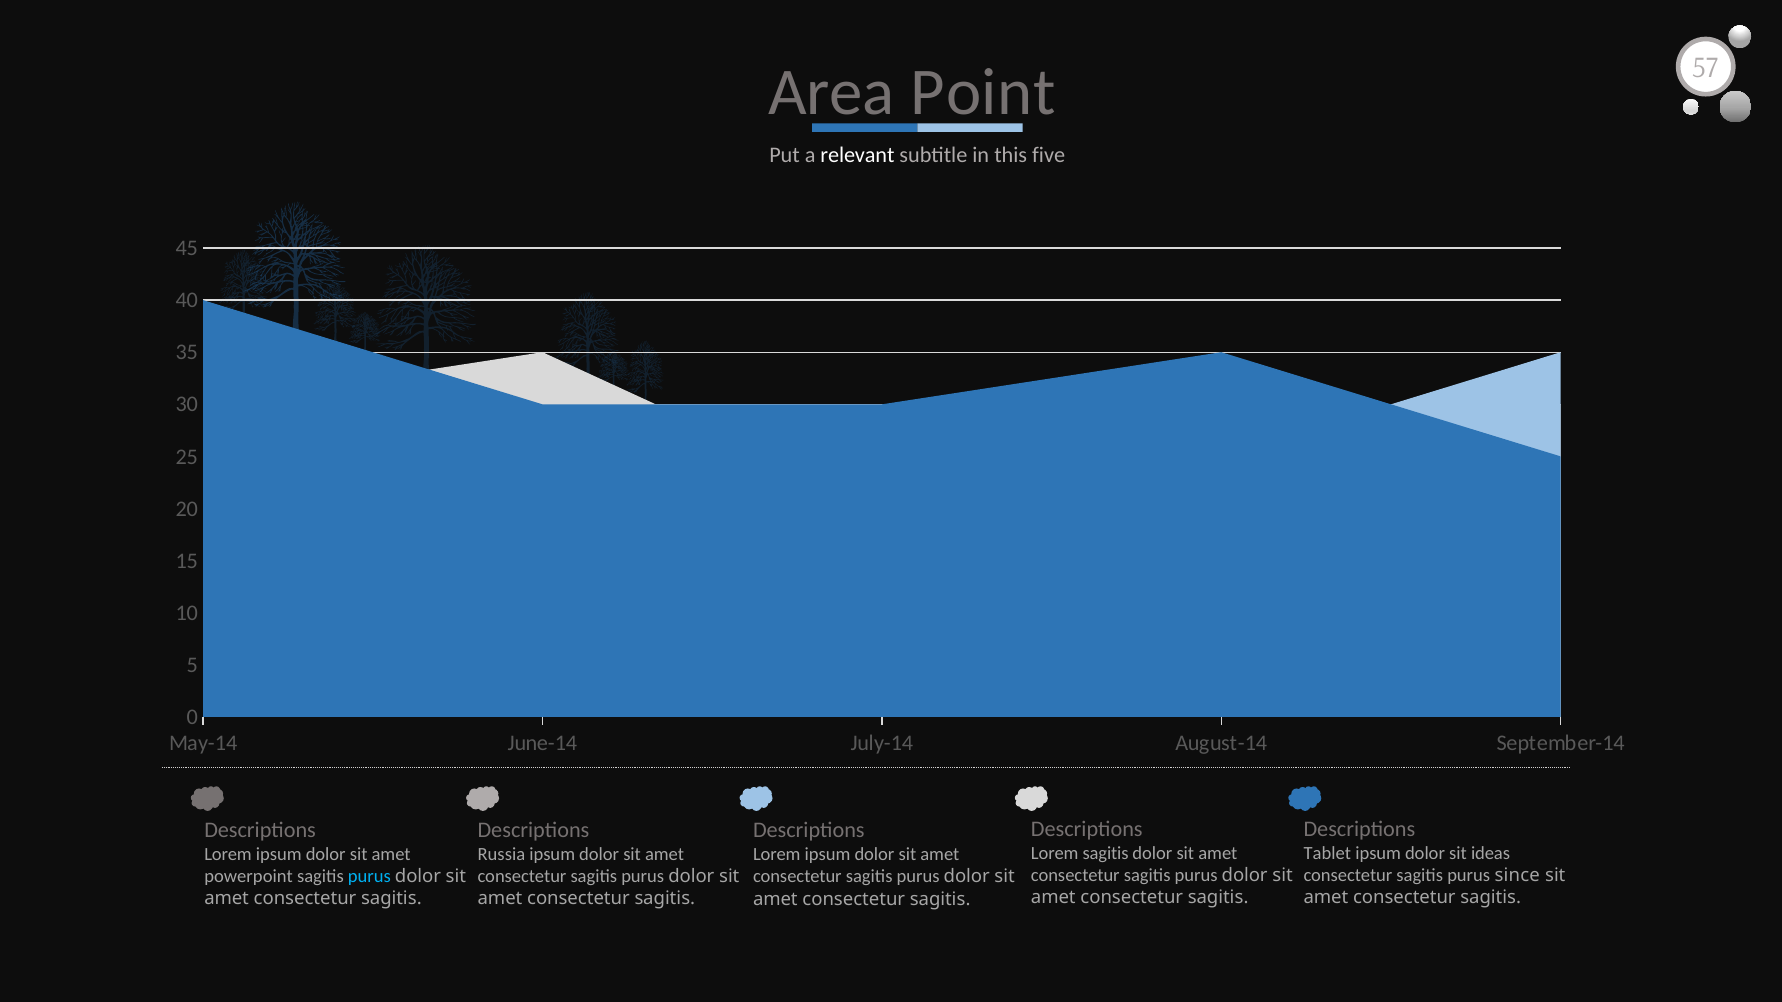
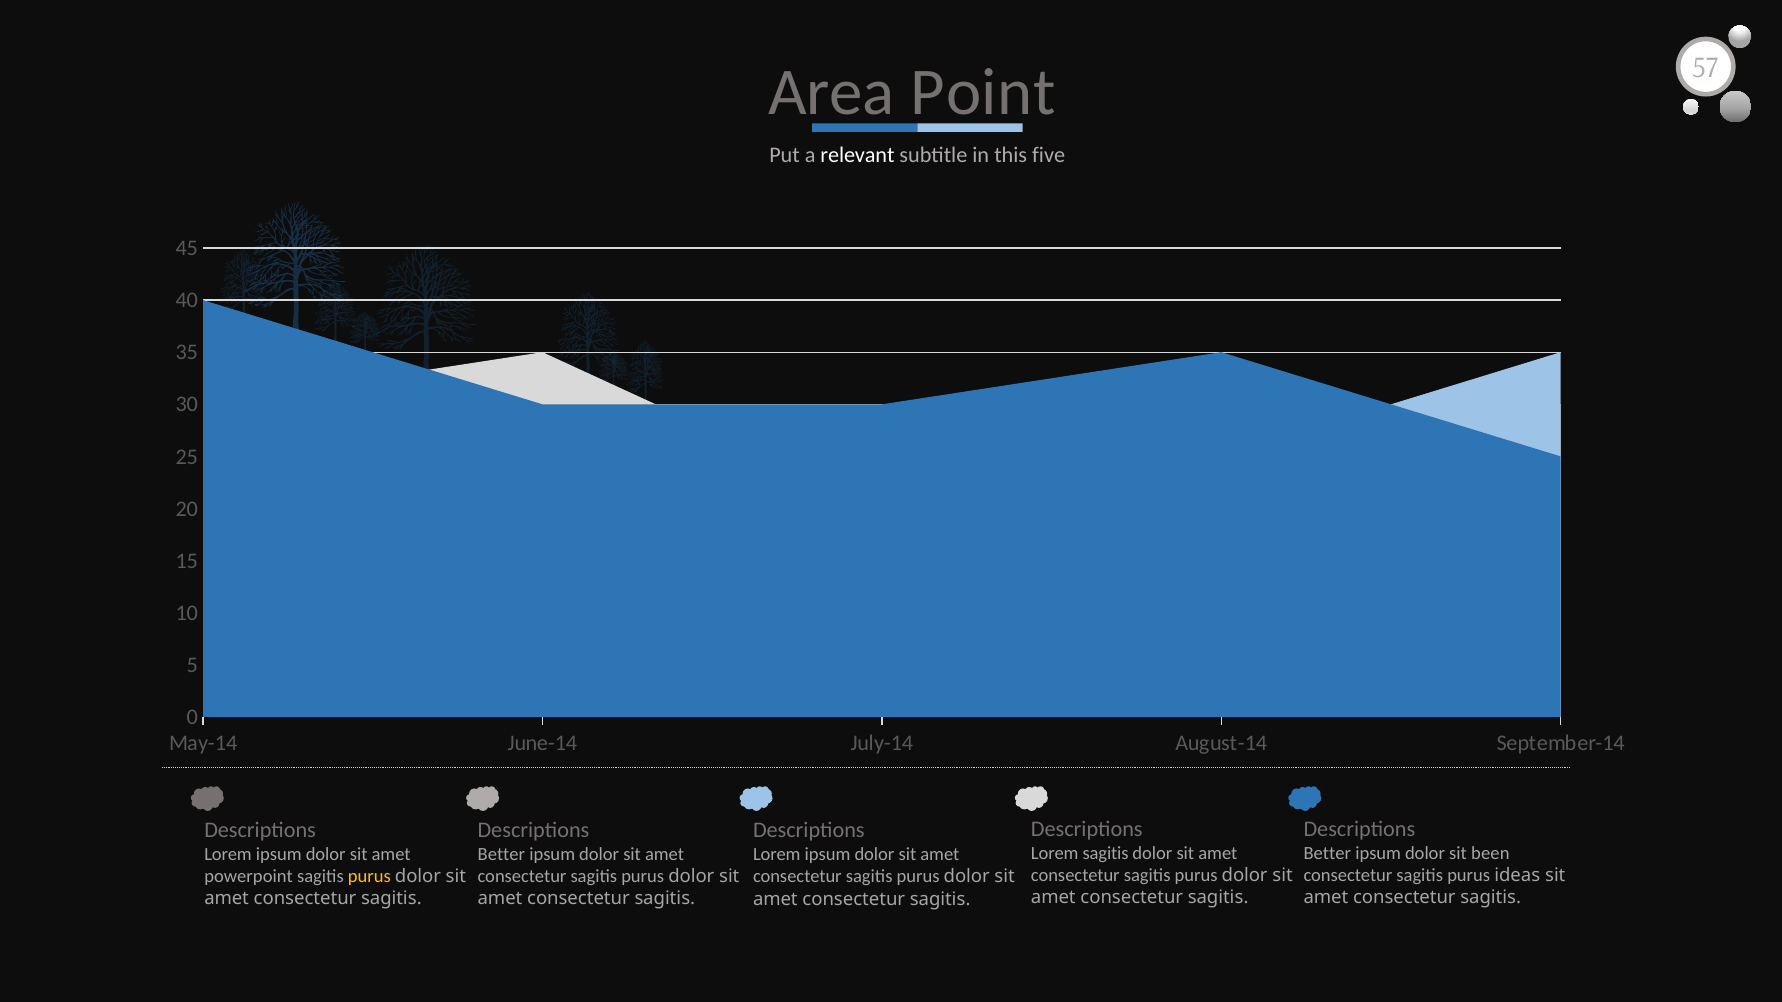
Tablet: Tablet -> Better (1327, 854)
ideas: ideas -> been (1490, 854)
Russia: Russia -> Better (501, 854)
since: since -> ideas (1517, 876)
purus colour: light blue -> yellow (369, 877)
